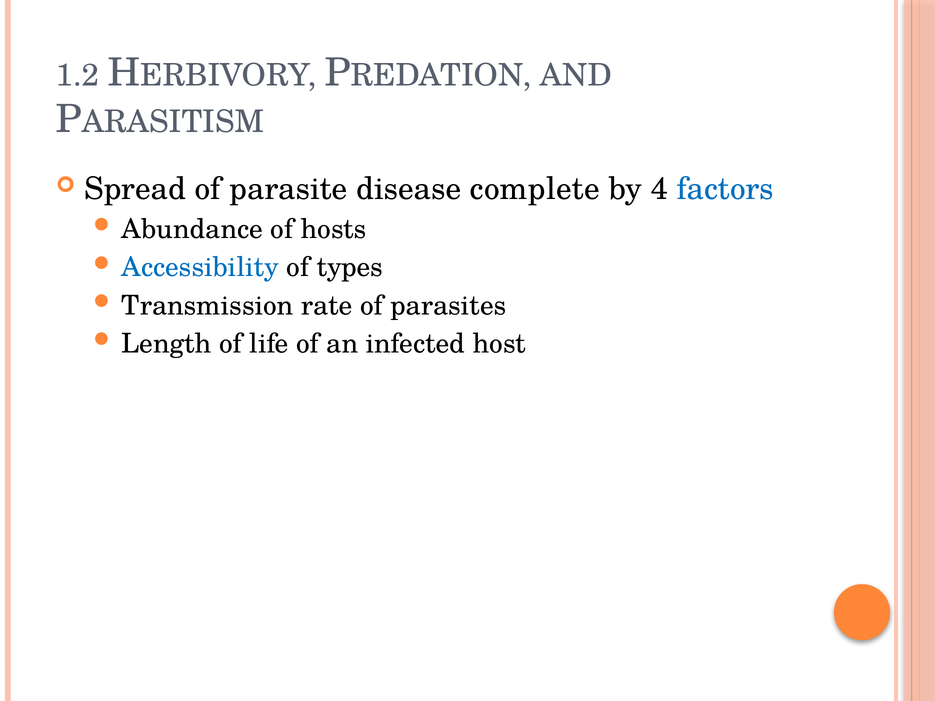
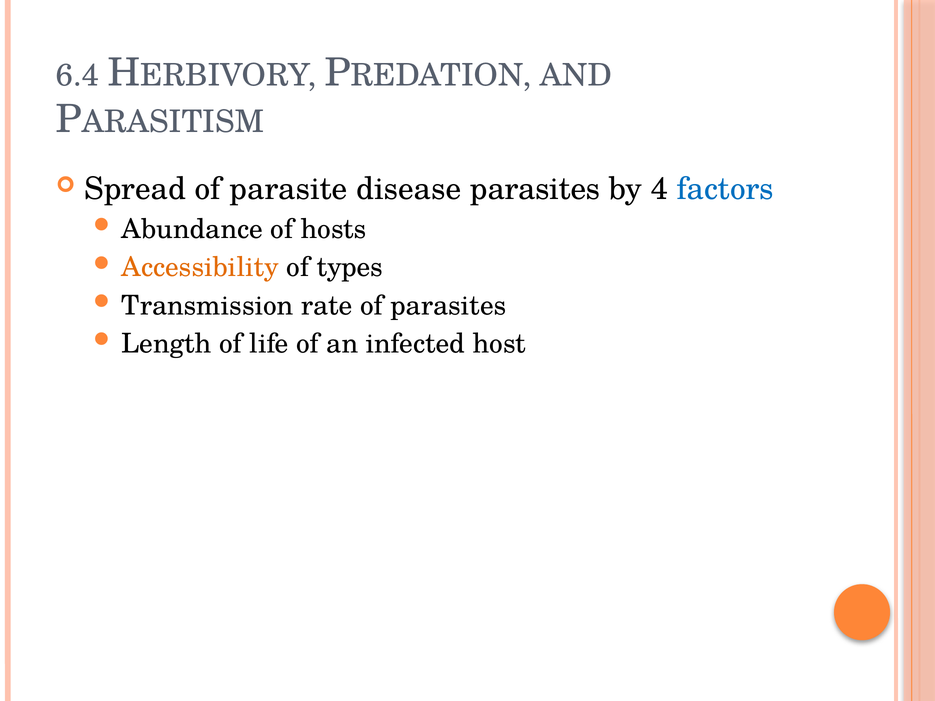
1.2: 1.2 -> 6.4 (78, 75)
disease complete: complete -> parasites (535, 189)
Accessibility colour: blue -> orange (200, 268)
